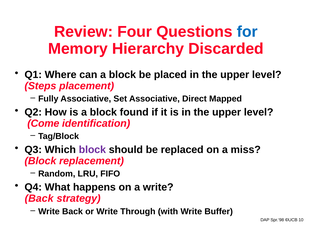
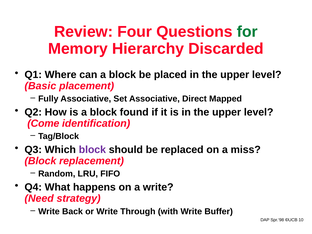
for colour: blue -> green (247, 32)
Steps: Steps -> Basic (40, 86)
Back: Back -> Need (39, 199)
